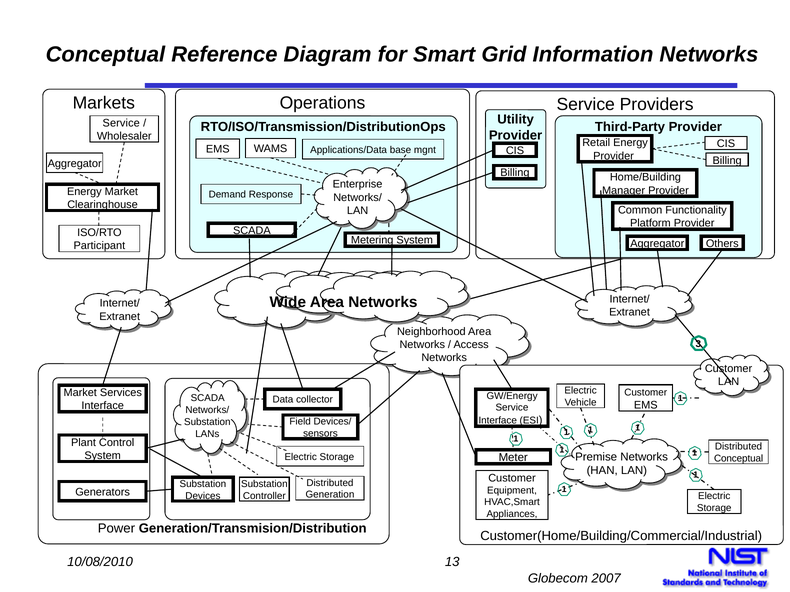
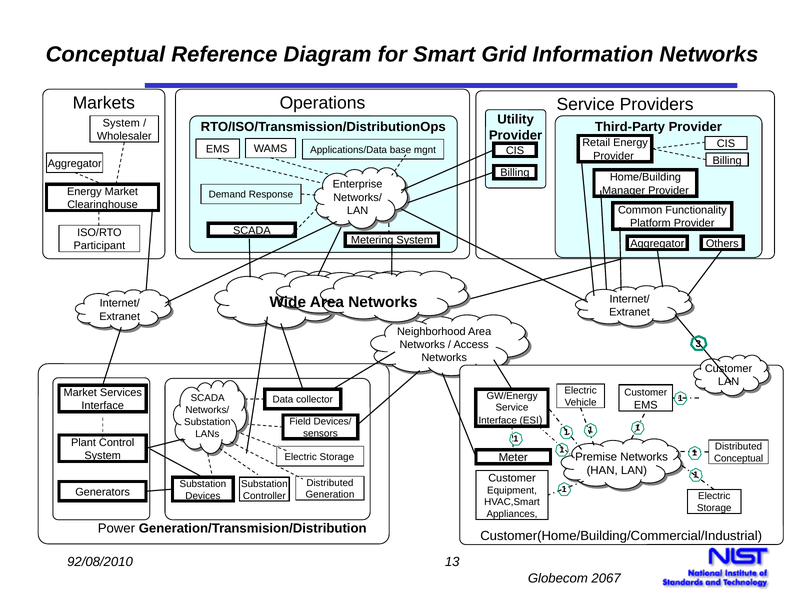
Service: Service -> System (121, 123)
10/08/2010: 10/08/2010 -> 92/08/2010 (100, 562)
2007: 2007 -> 2067 (606, 579)
